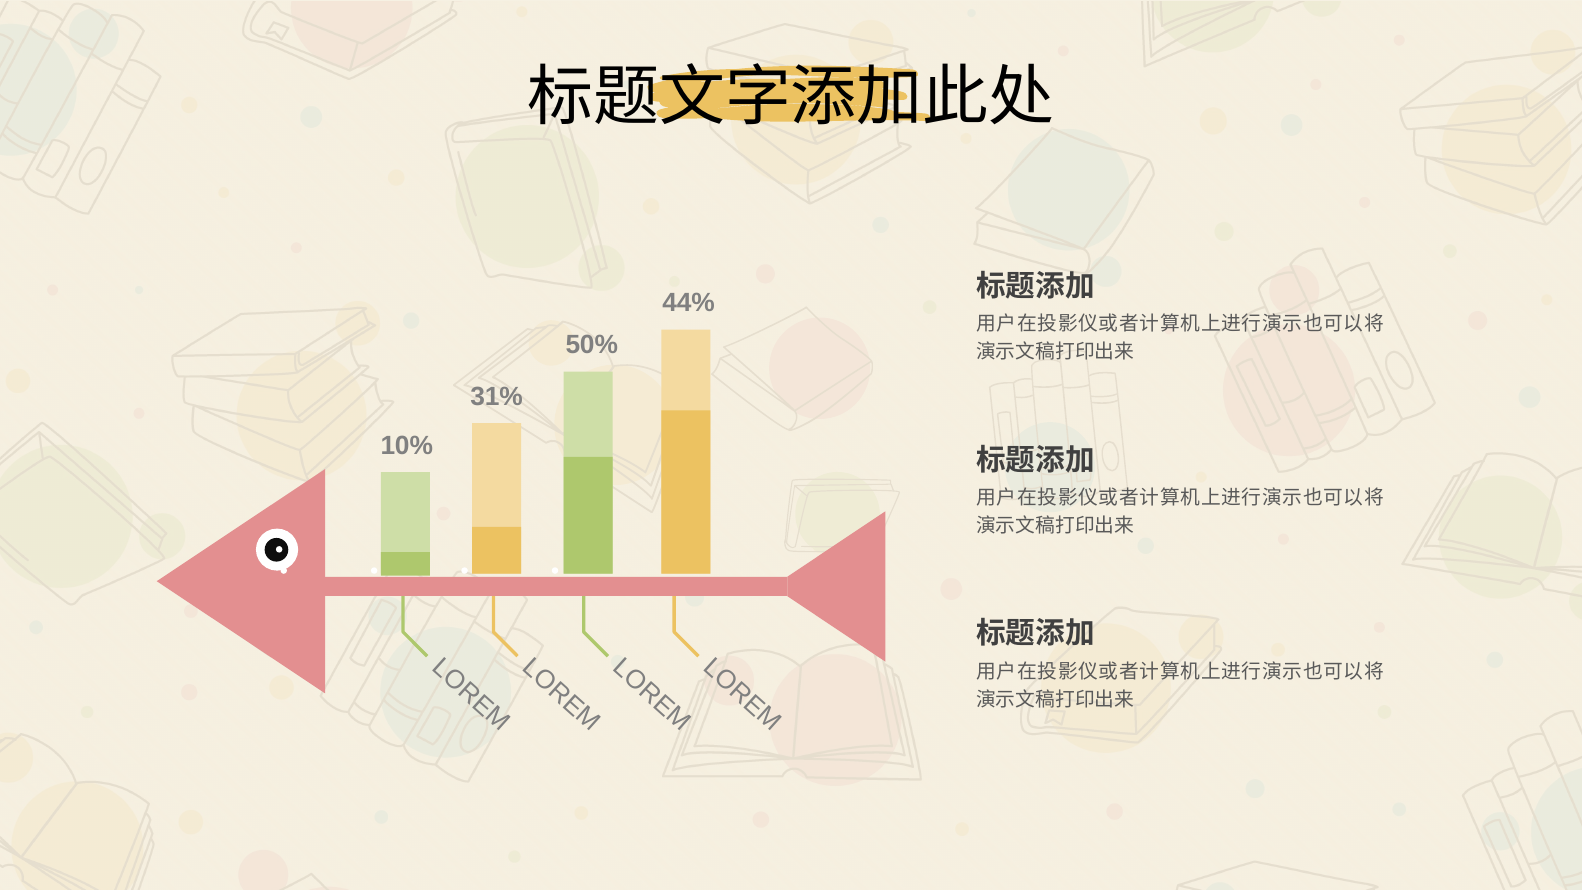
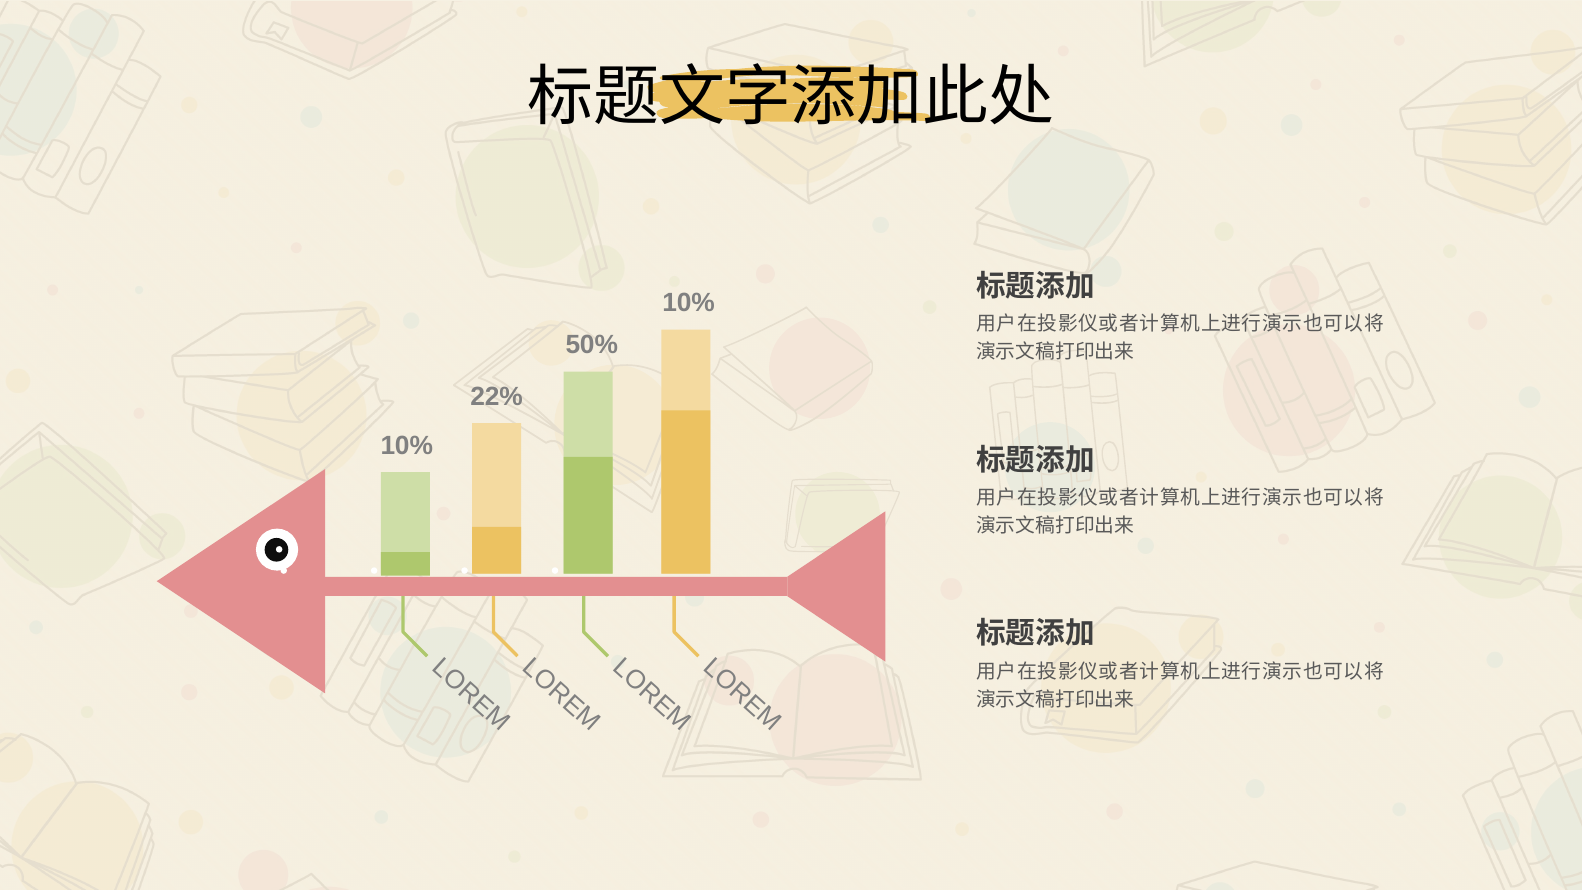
44%: 44% -> 10% (689, 303)
31%: 31% -> 22% (497, 397)
